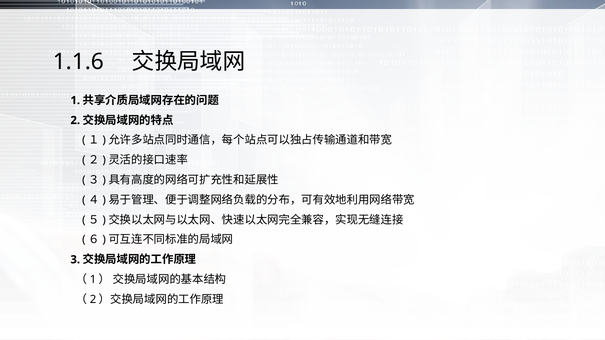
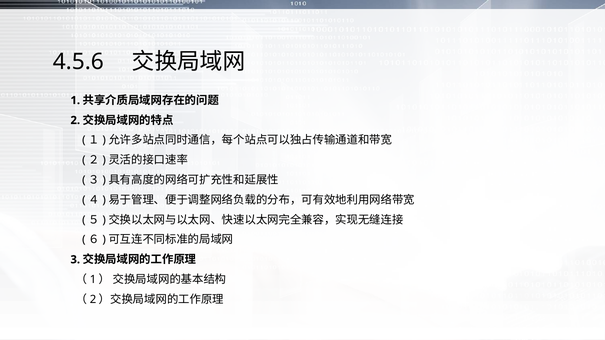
1.1.6: 1.1.6 -> 4.5.6 (78, 62)
